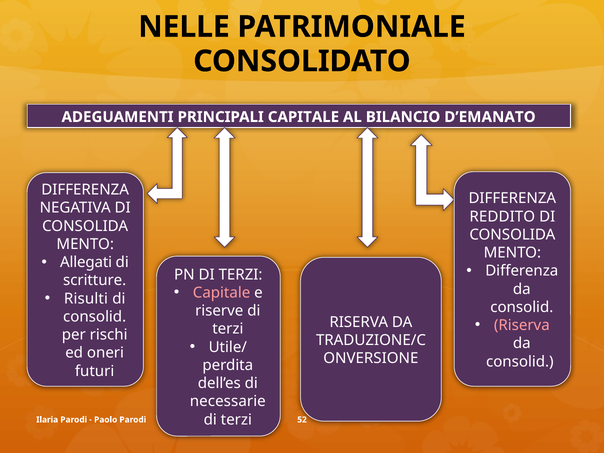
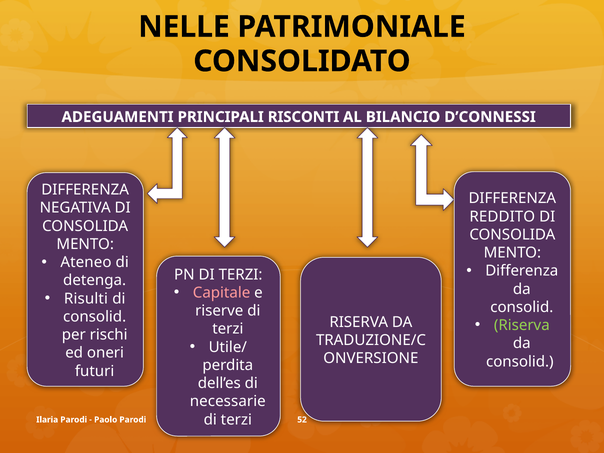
CAPITALE: CAPITALE -> RISCONTI (304, 117)
D’EMANATO: D’EMANATO -> D’CONNESSI (490, 117)
Allegati: Allegati -> Ateneo (86, 262)
scritture: scritture -> detenga (95, 280)
Riserva colour: pink -> light green (522, 325)
